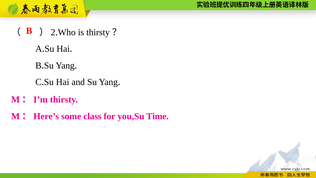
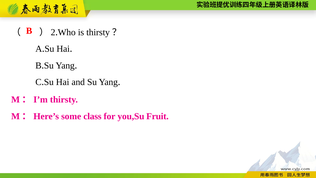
Time: Time -> Fruit (157, 116)
